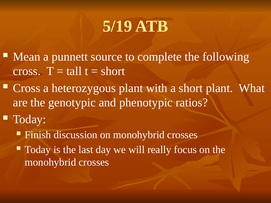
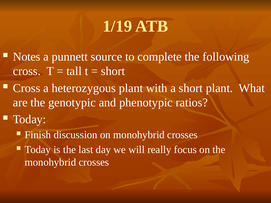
5/19: 5/19 -> 1/19 (117, 26)
Mean: Mean -> Notes (27, 57)
